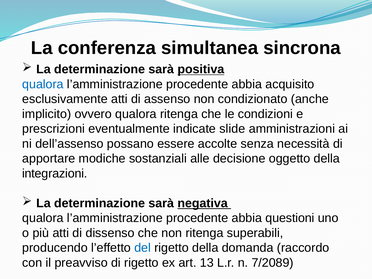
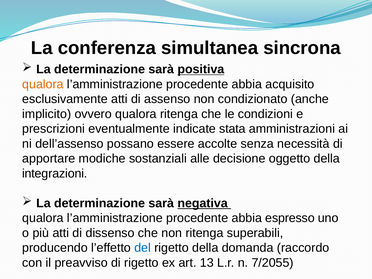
qualora colour: blue -> orange (43, 84)
slide: slide -> stata (232, 129)
questioni: questioni -> espresso (290, 218)
7/2089: 7/2089 -> 7/2055 (273, 263)
